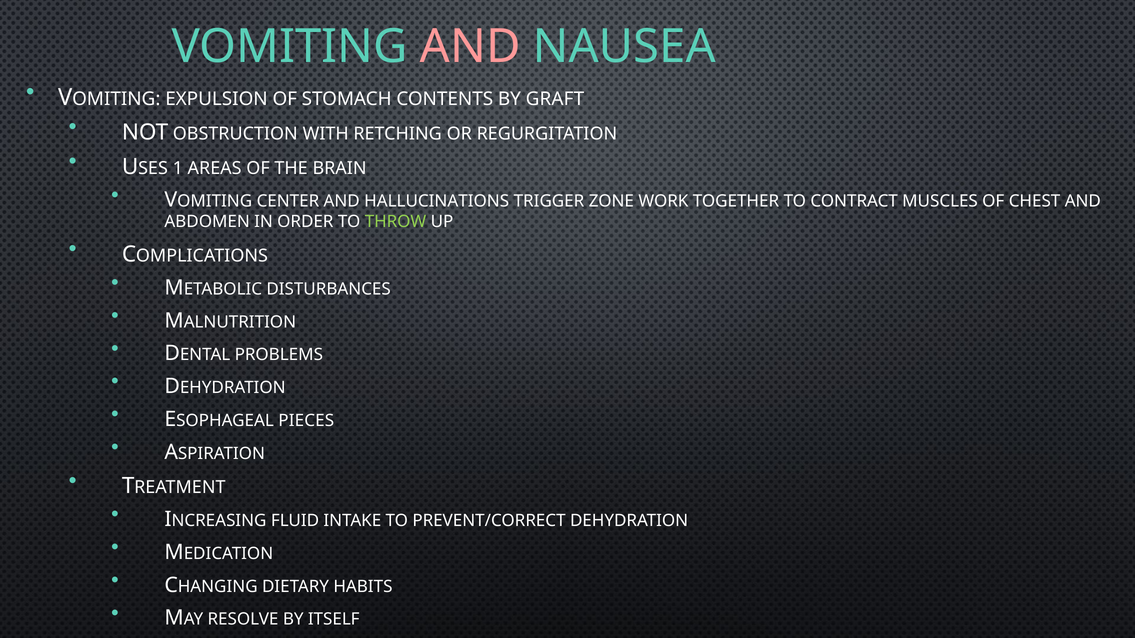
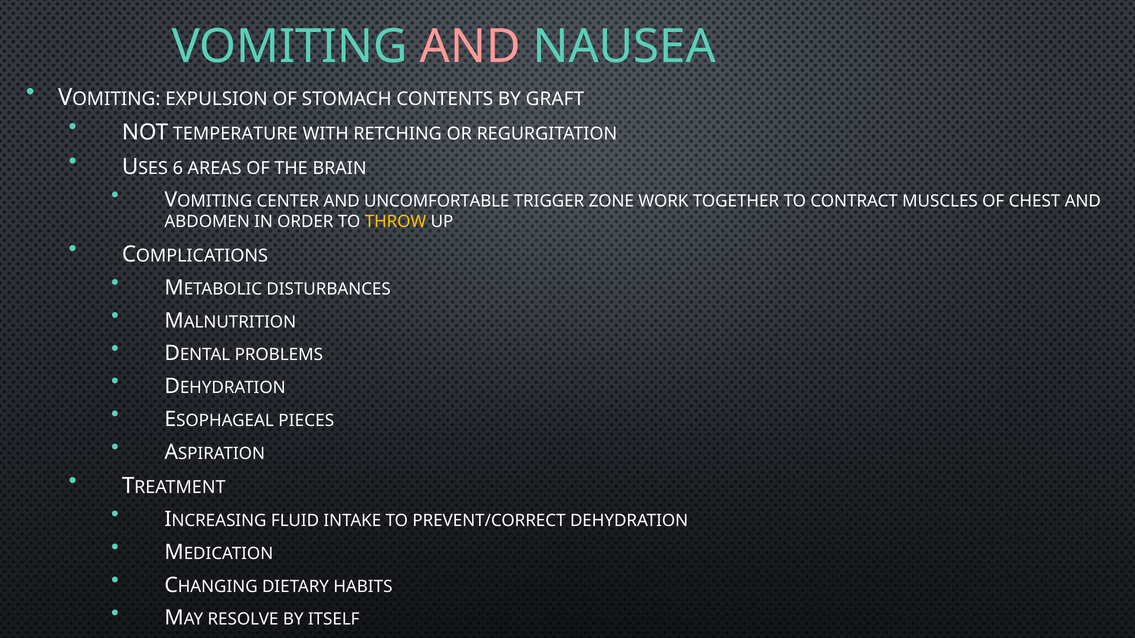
OBSTRUCTION: OBSTRUCTION -> TEMPERATURE (235, 134)
1: 1 -> 6 (178, 168)
HALLUCINATIONS: HALLUCINATIONS -> UNCOMFORTABLE (437, 201)
THROW colour: light green -> yellow (396, 222)
